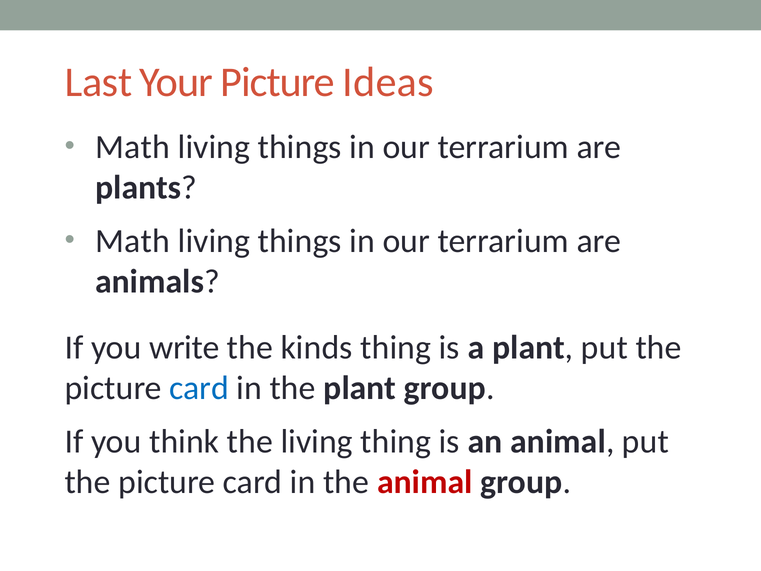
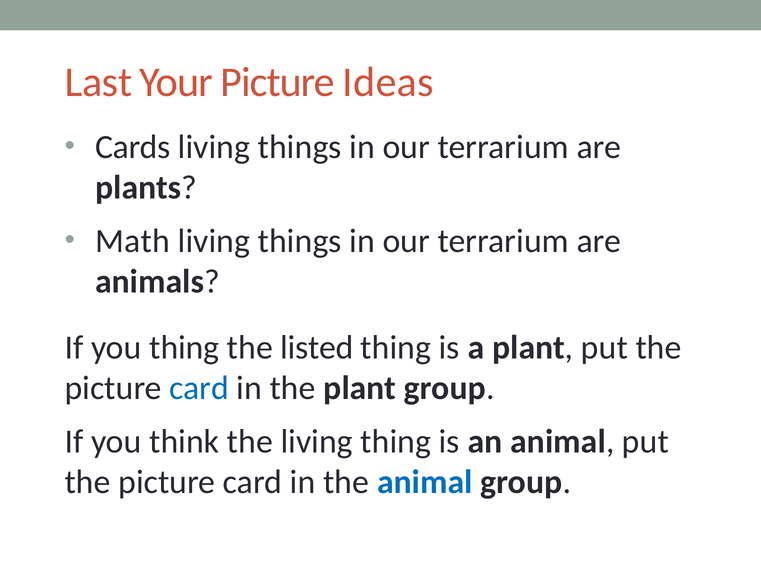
Math: Math -> Cards (133, 147)
you write: write -> thing (184, 347)
kinds: kinds -> listed (317, 347)
animal colour: red -> blue (425, 482)
